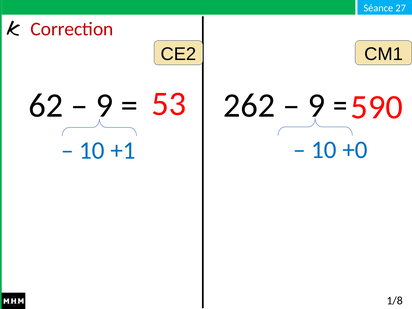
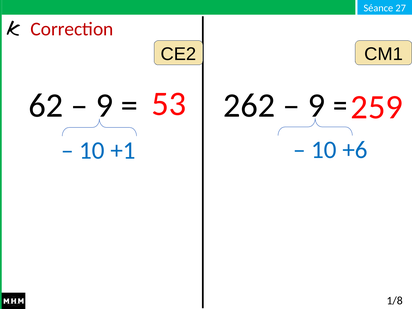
590: 590 -> 259 (377, 107)
+0: +0 -> +6 (355, 150)
